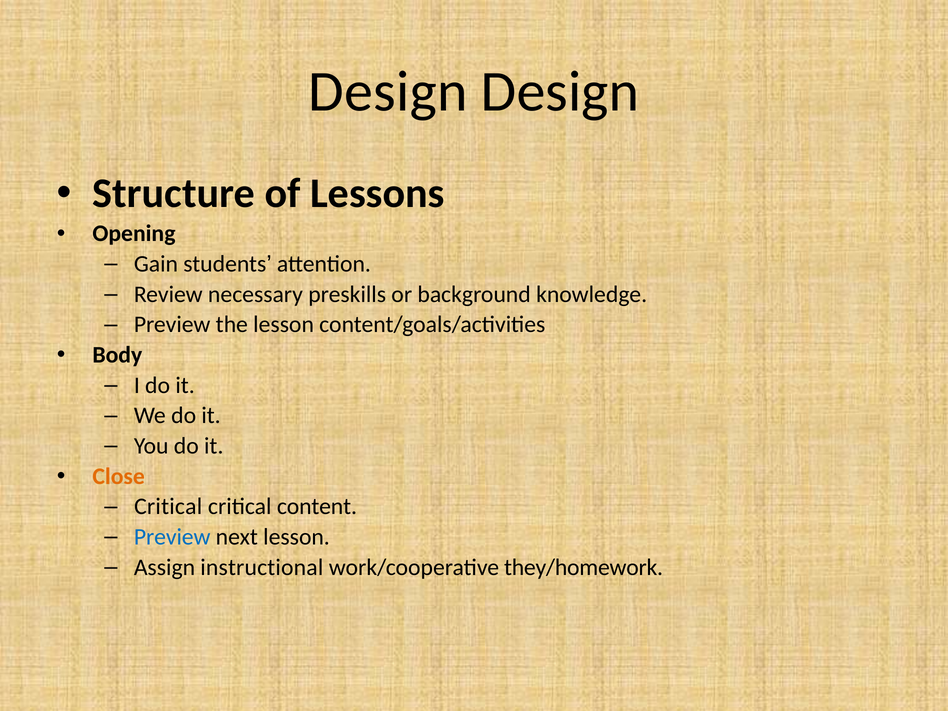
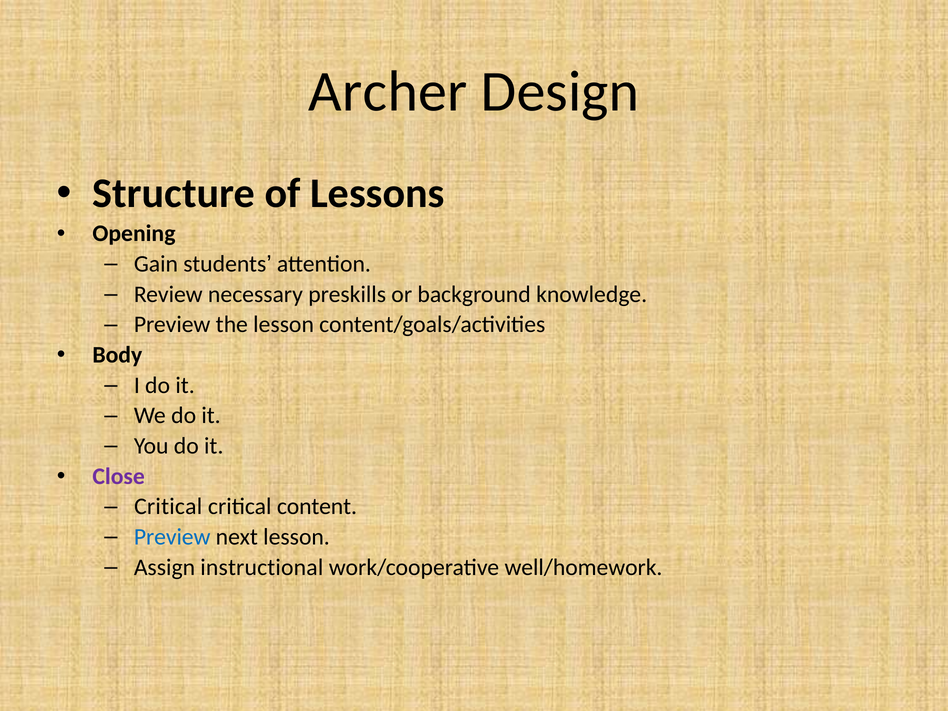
Design: Design -> Archer (388, 92)
Close colour: orange -> purple (119, 476)
they/homework: they/homework -> well/homework (583, 567)
